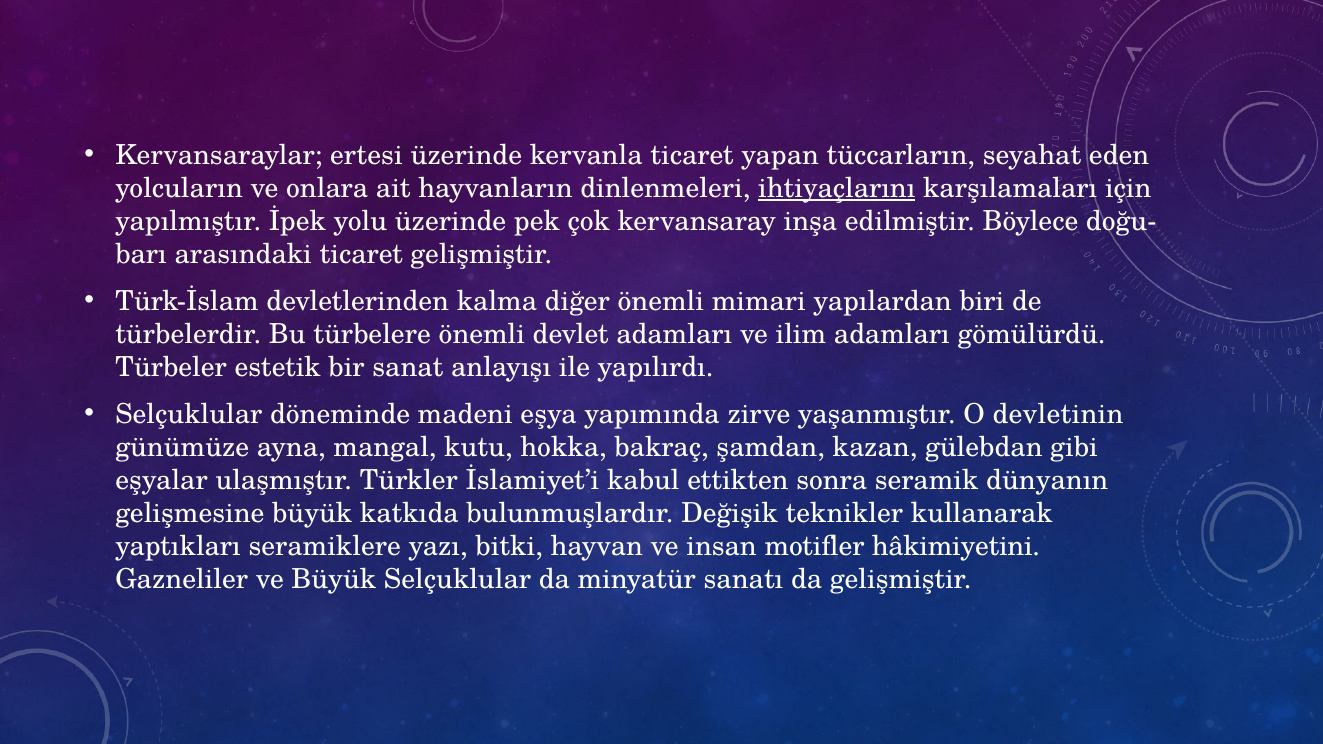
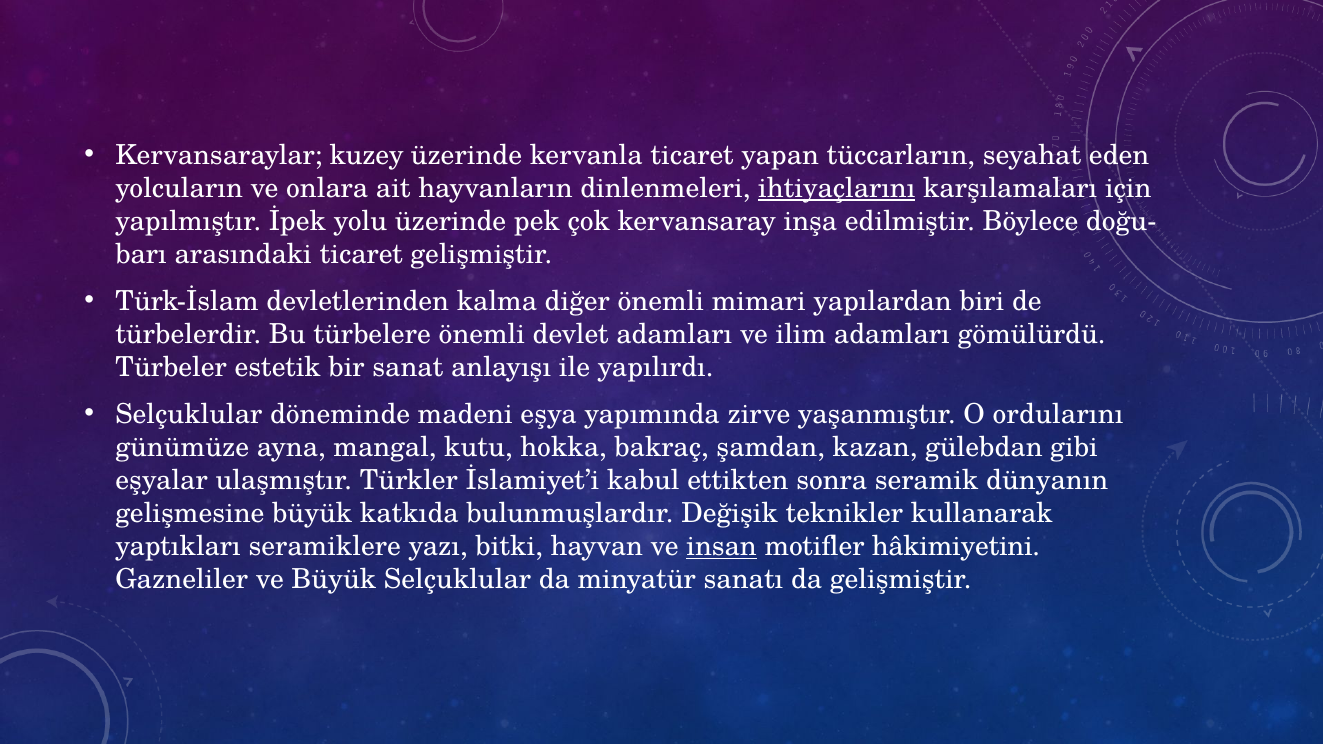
ertesi: ertesi -> kuzey (367, 155)
devletinin: devletinin -> ordularını (1058, 414)
insan underline: none -> present (722, 547)
